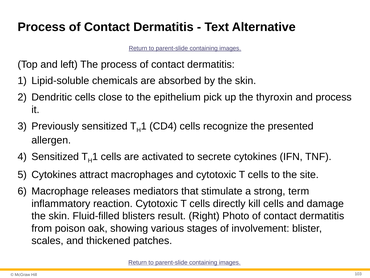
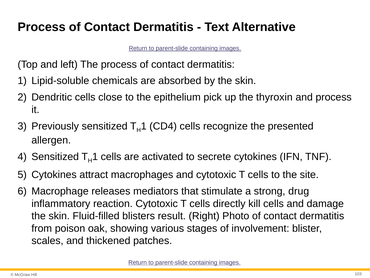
term: term -> drug (299, 191)
